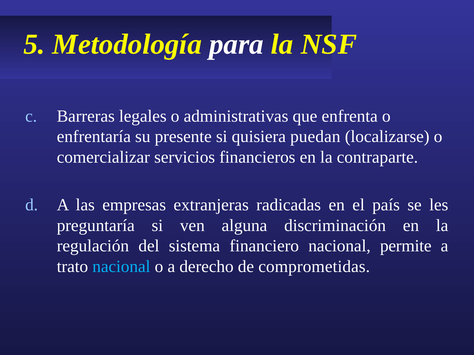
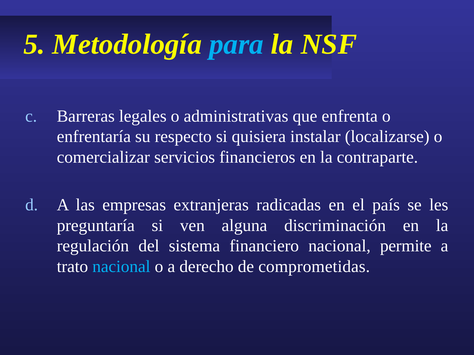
para colour: white -> light blue (236, 44)
presente: presente -> respecto (183, 137)
puedan: puedan -> instalar (315, 137)
